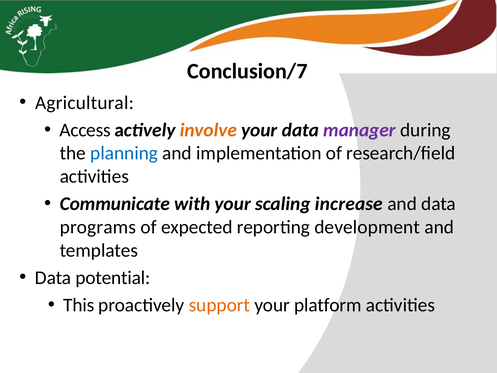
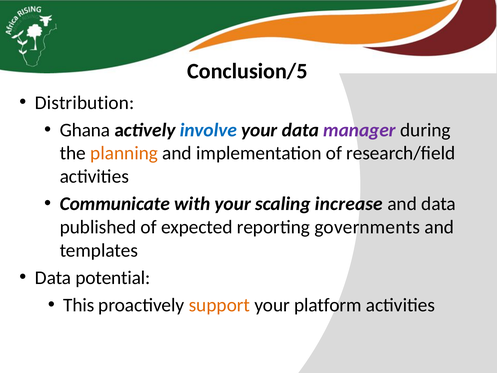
Conclusion/7: Conclusion/7 -> Conclusion/5 (247, 71)
Agricultural: Agricultural -> Distribution (85, 103)
Access: Access -> Ghana (85, 130)
involve colour: orange -> blue (208, 130)
planning colour: blue -> orange (124, 153)
programs: programs -> published (98, 227)
development: development -> governments (367, 227)
